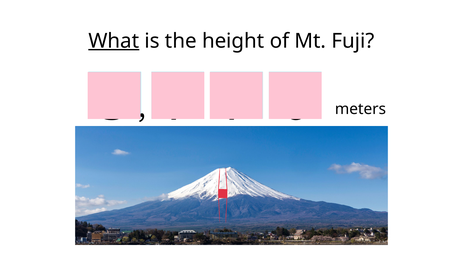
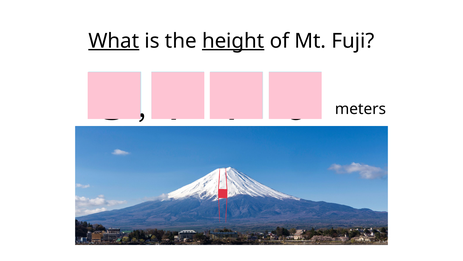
height underline: none -> present (233, 41)
